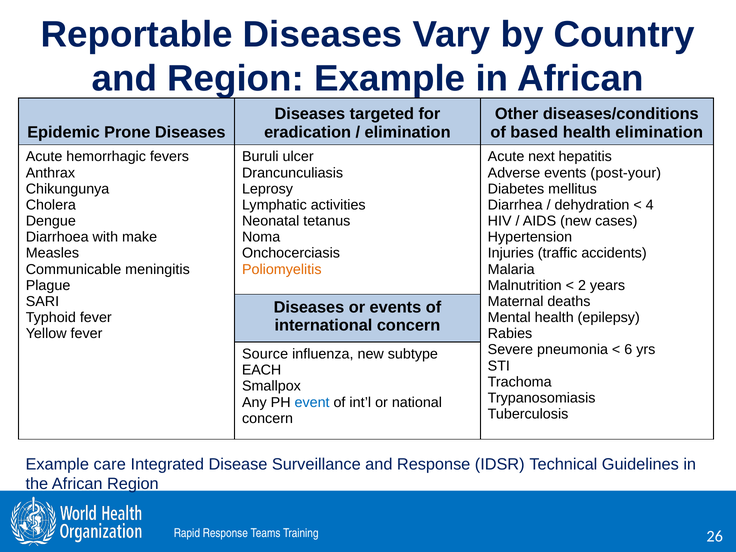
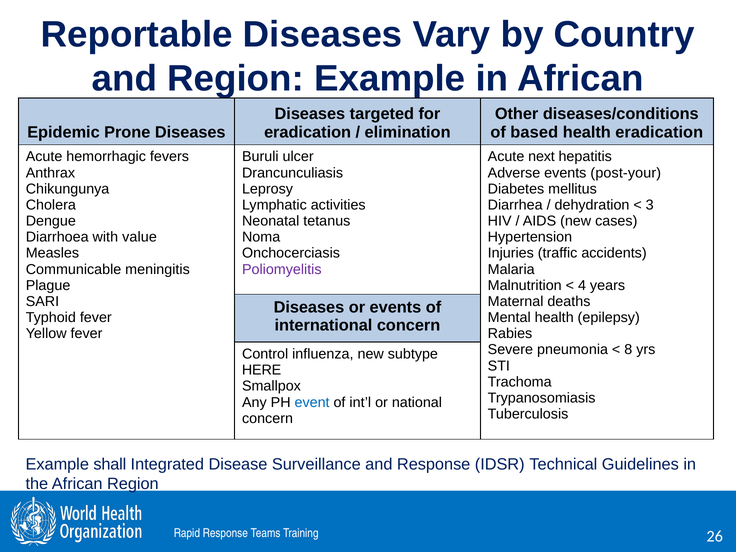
health elimination: elimination -> eradication (659, 132)
4: 4 -> 3 (650, 205)
make: make -> value (140, 237)
Poliomyelitis colour: orange -> purple (282, 269)
2: 2 -> 4 (582, 285)
6: 6 -> 8 (628, 350)
Source: Source -> Control (265, 354)
EACH: EACH -> HERE (262, 370)
care: care -> shall (110, 464)
